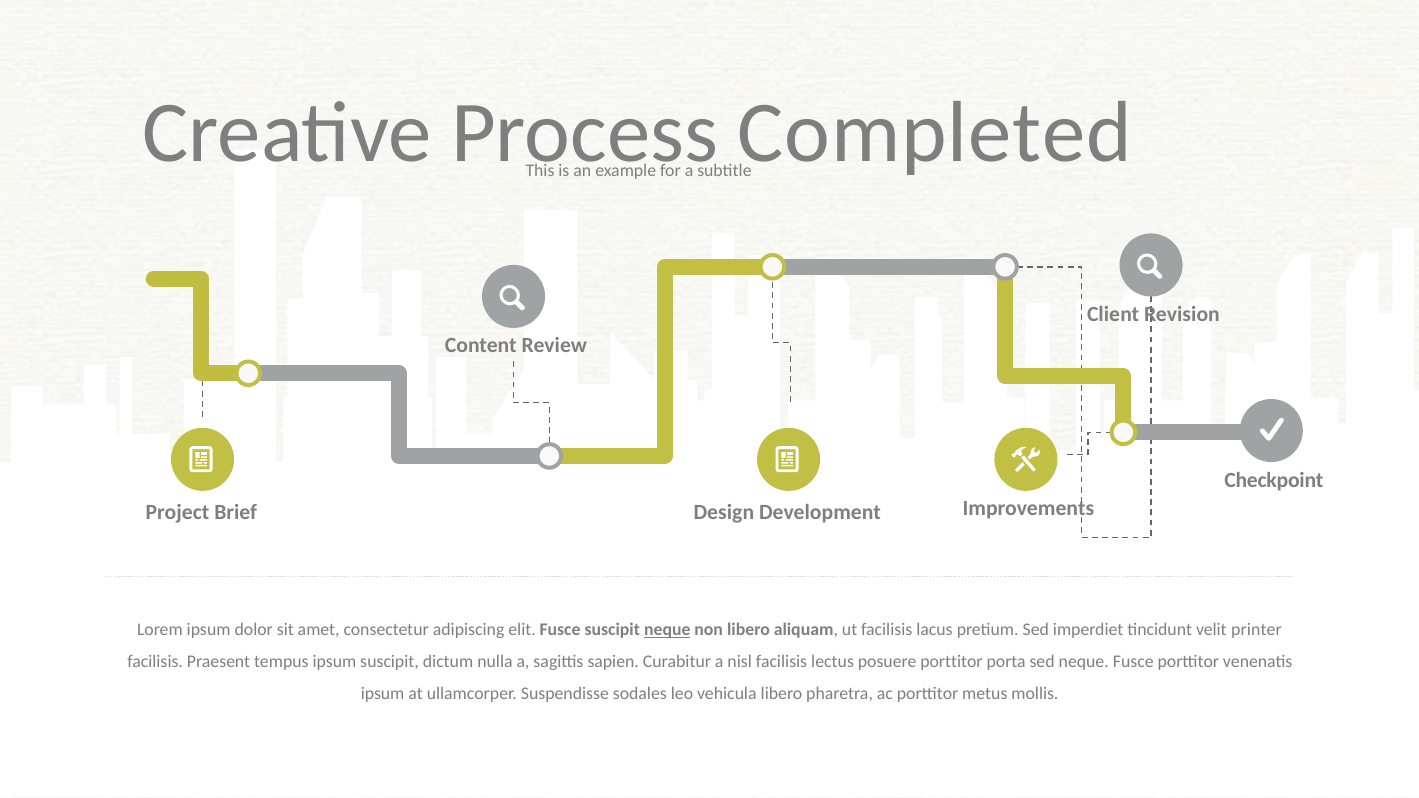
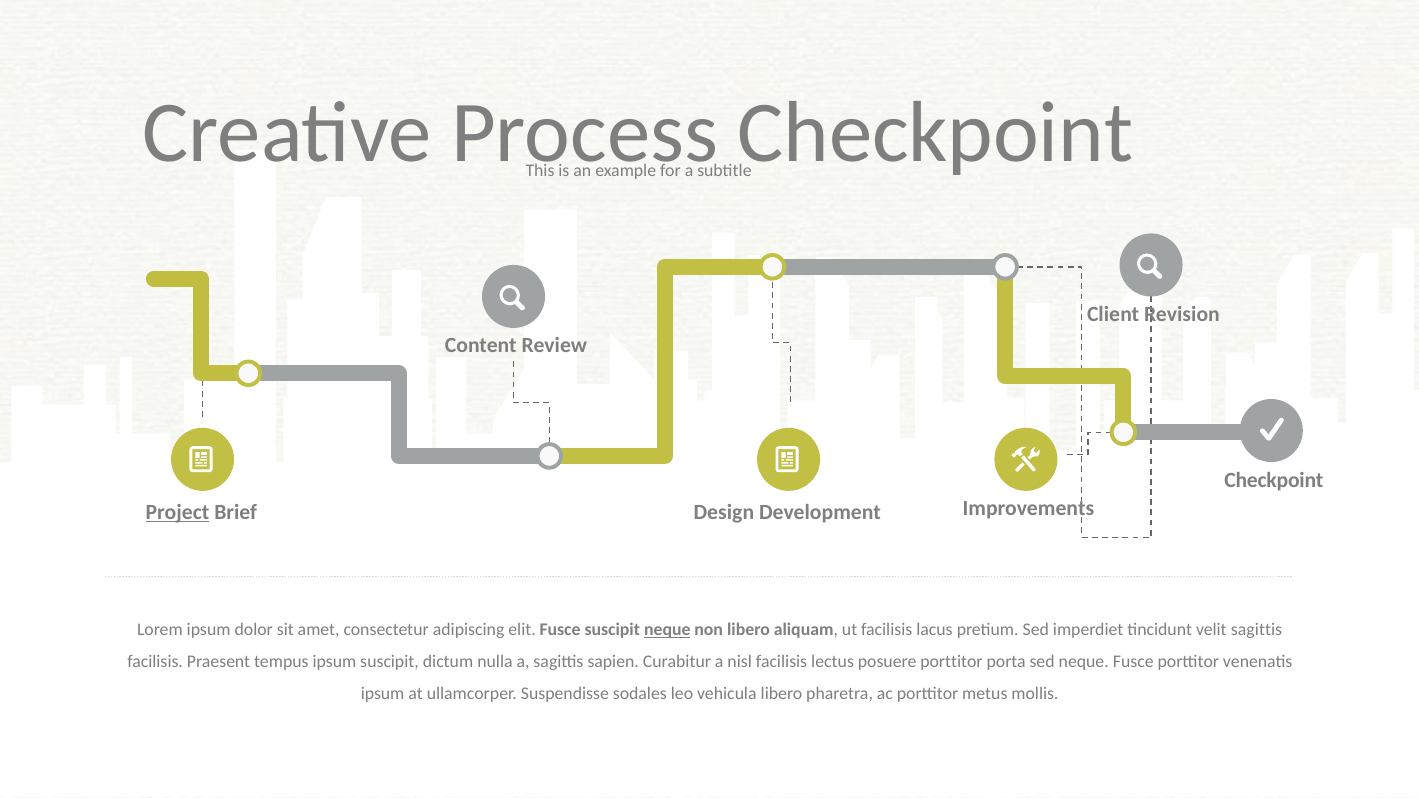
Completed: Completed -> Checkpoint (935, 133)
Project underline: none -> present (177, 512)
velit printer: printer -> sagittis (1257, 630)
